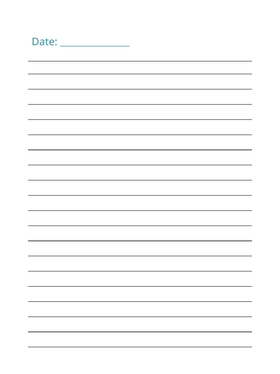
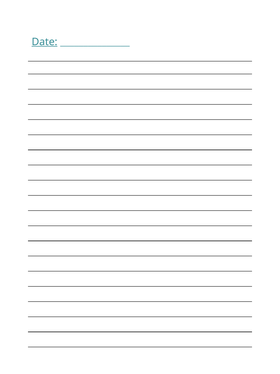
Date underline: none -> present (45, 42)
